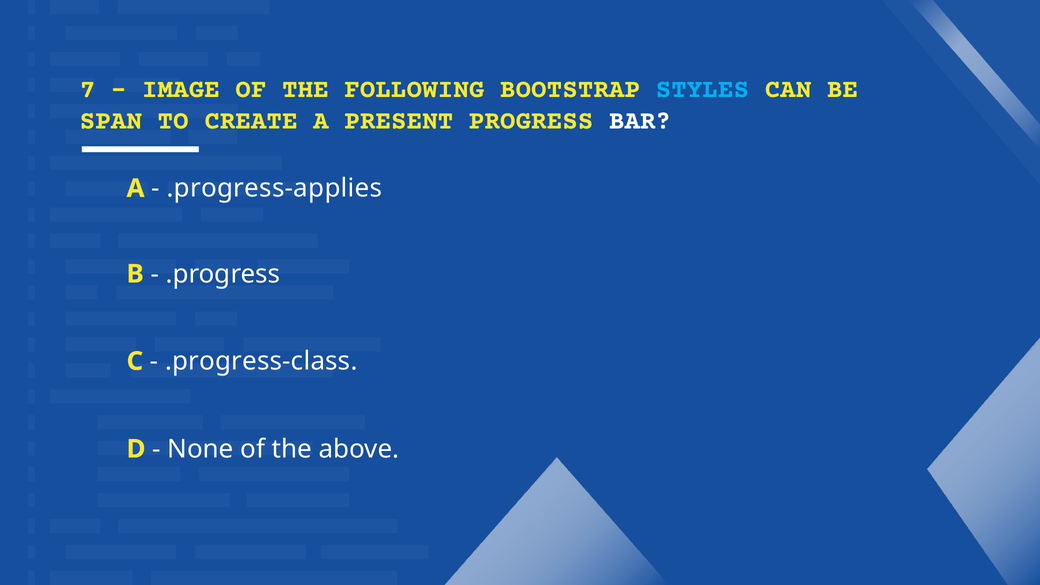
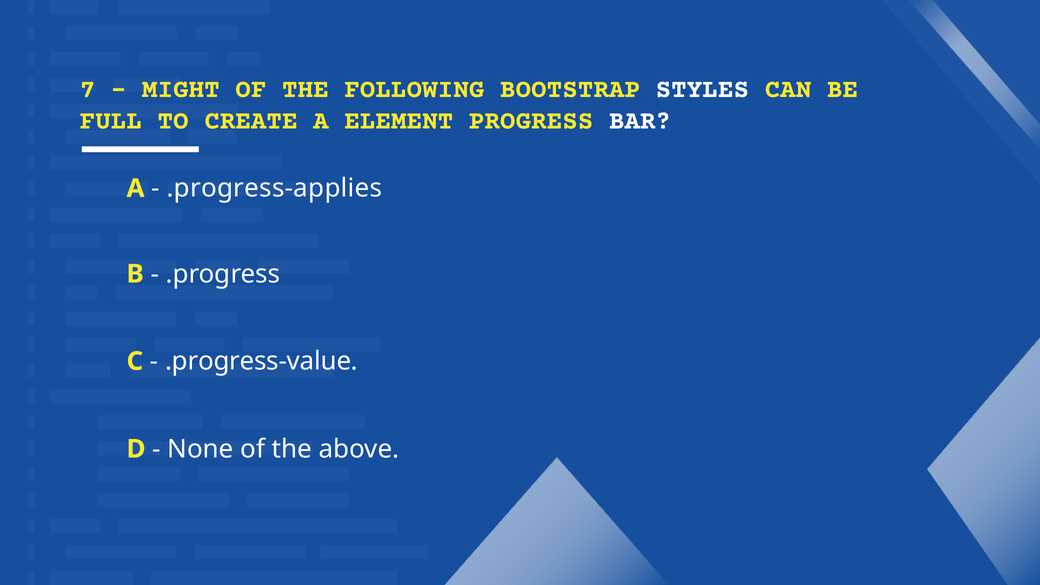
IMAGE: IMAGE -> MIGHT (181, 89)
STYLES colour: light blue -> white (702, 89)
SPAN: SPAN -> FULL (111, 120)
PRESENT: PRESENT -> ELEMENT (399, 120)
.progress-class: .progress-class -> .progress-value (261, 361)
